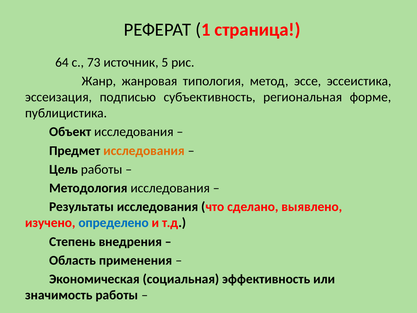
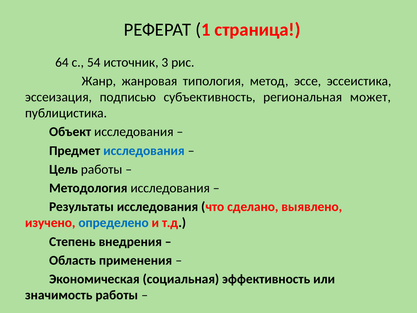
73: 73 -> 54 (94, 62)
5: 5 -> 3 (165, 62)
форме: форме -> может (370, 97)
исследования colour: orange -> blue (144, 150)
